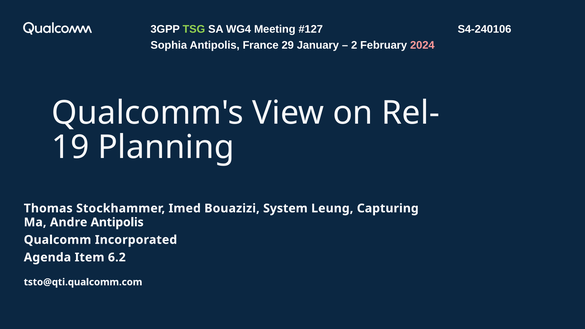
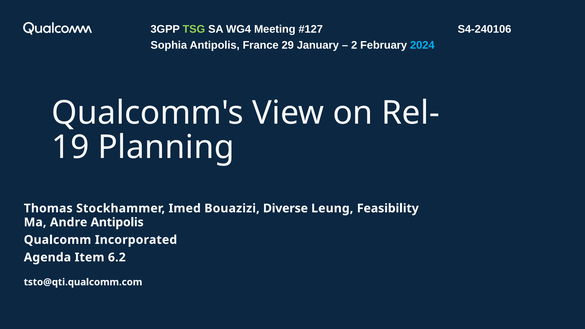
2024 colour: pink -> light blue (422, 45)
System: System -> Diverse (285, 208)
Capturing: Capturing -> Feasibility (388, 208)
